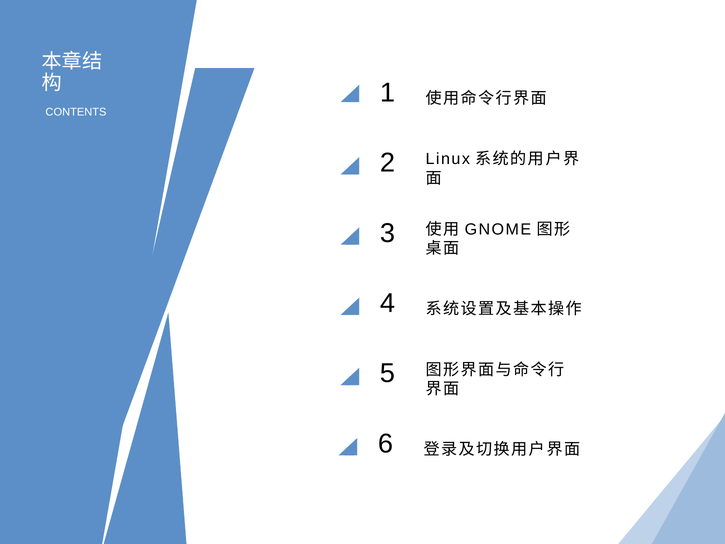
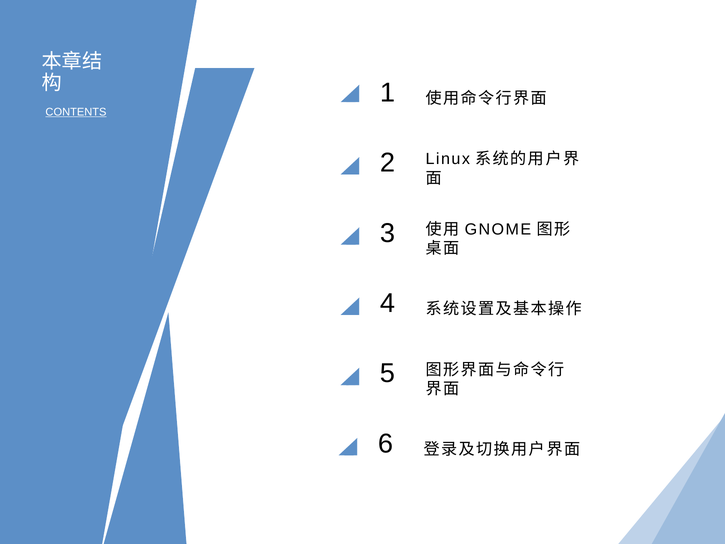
CONTENTS underline: none -> present (76, 112)
